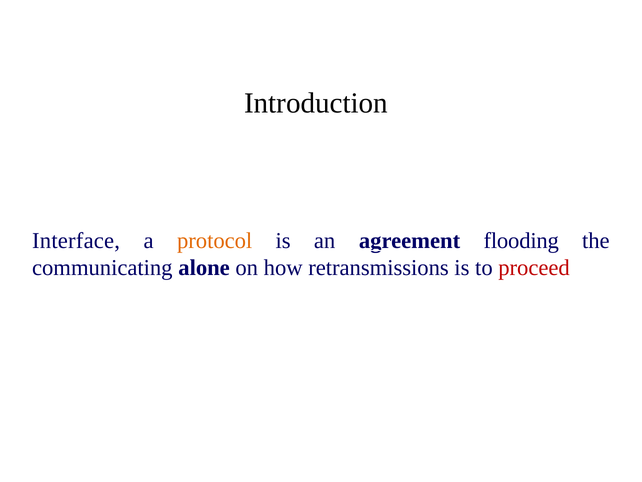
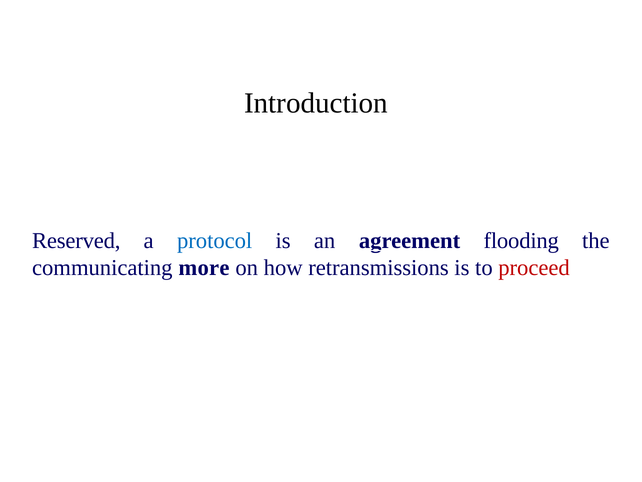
Interface: Interface -> Reserved (76, 240)
protocol colour: orange -> blue (215, 240)
alone: alone -> more (204, 267)
